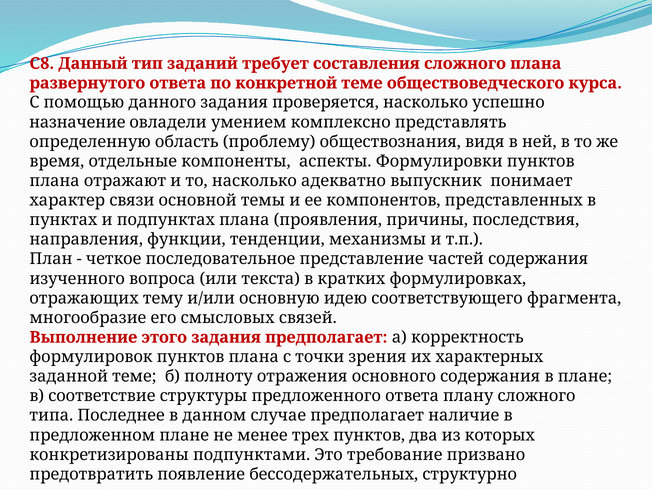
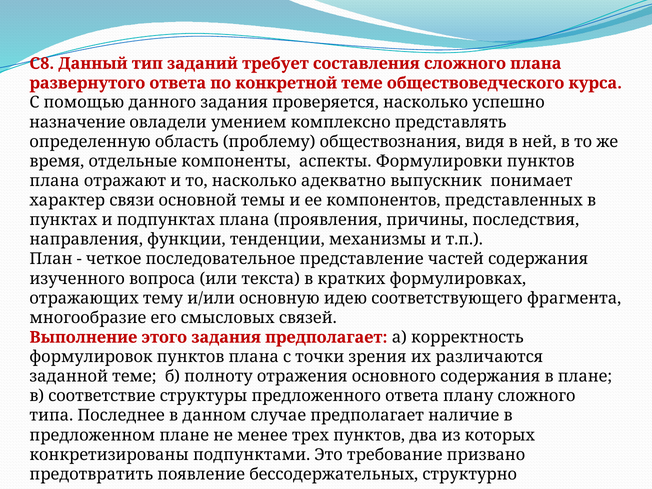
характерных: характерных -> различаются (489, 357)
